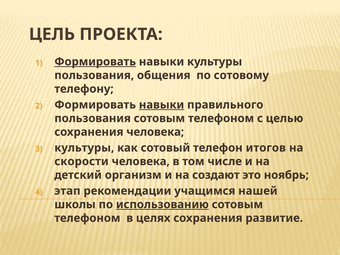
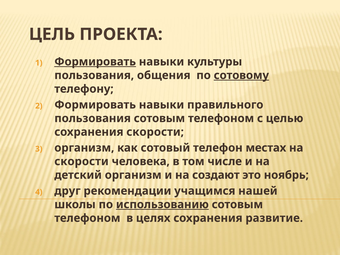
сотовому underline: none -> present (241, 75)
навыки underline: present -> none (162, 105)
сохранения человека: человека -> скорости (155, 132)
культуры: культуры -> организм (84, 148)
итогов: итогов -> местах (266, 148)
этап: этап -> друг (67, 191)
